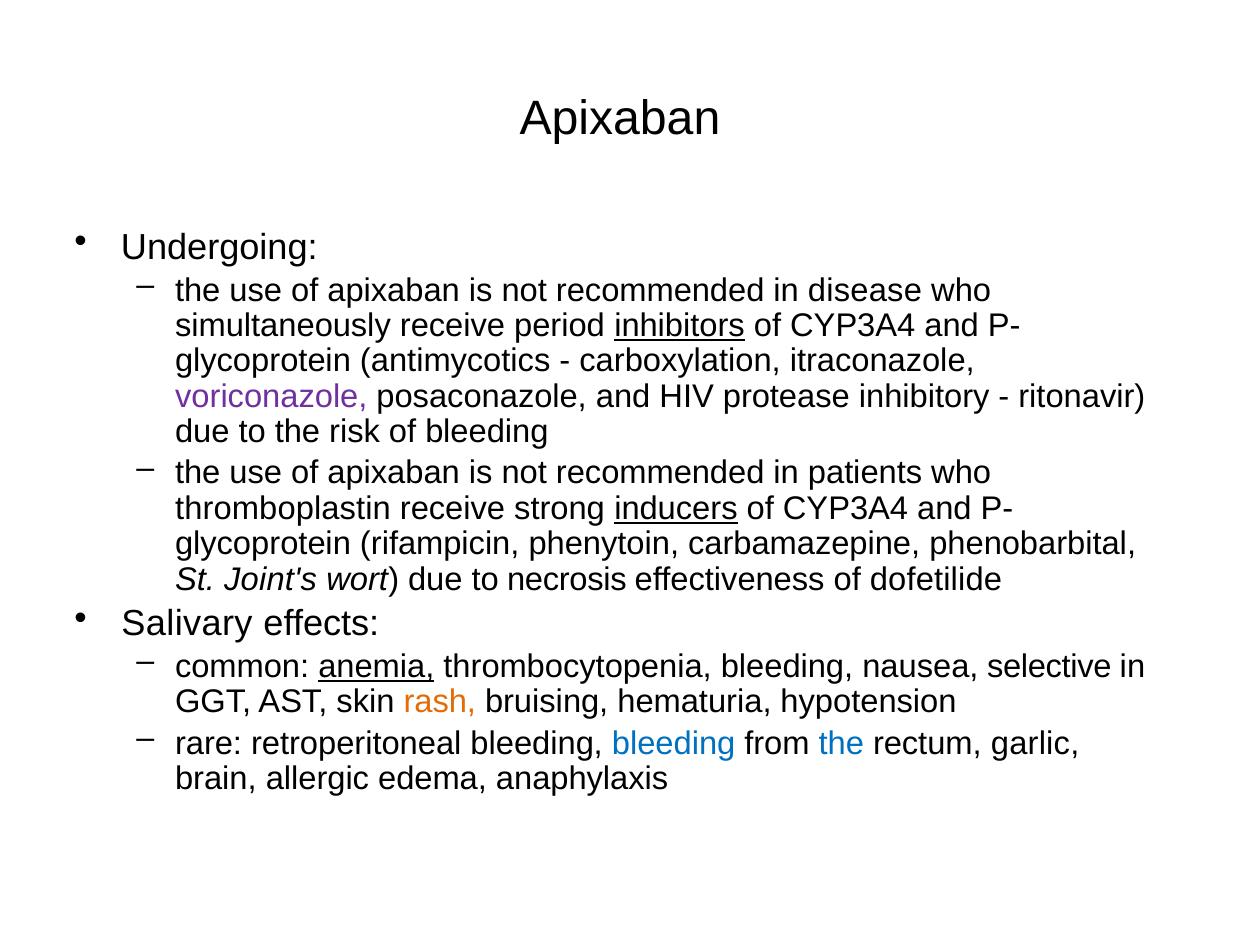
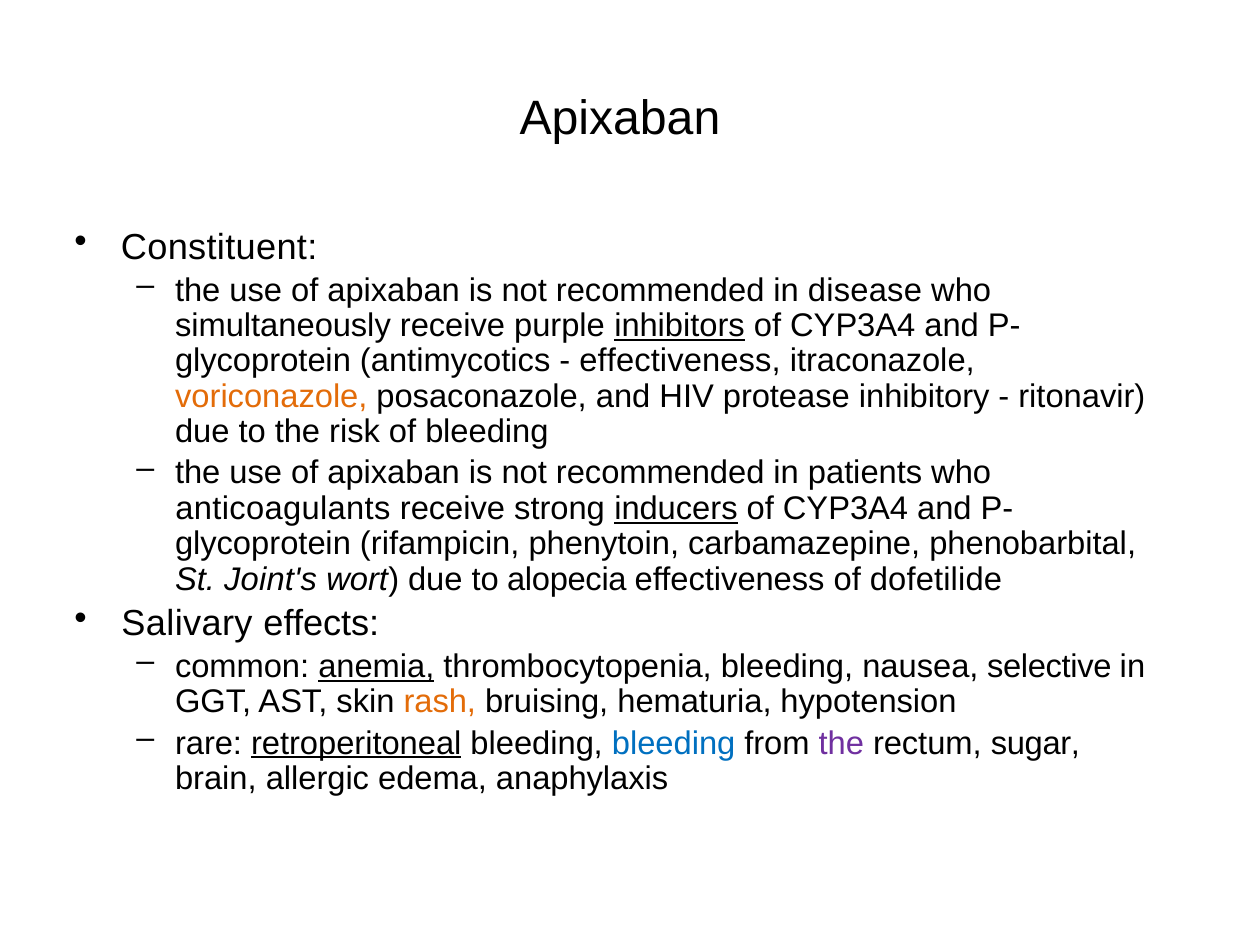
Undergoing: Undergoing -> Constituent (219, 247)
period: period -> purple (560, 326)
carboxylation: carboxylation -> effectiveness (680, 361)
voriconazole colour: purple -> orange (271, 396)
thromboplastin: thromboplastin -> anticoagulants (283, 509)
necrosis: necrosis -> alopecia (567, 579)
retroperitoneal underline: none -> present (356, 743)
the colour: blue -> purple (841, 743)
garlic: garlic -> sugar (1035, 743)
